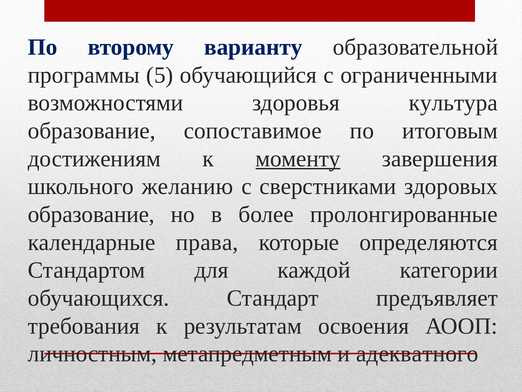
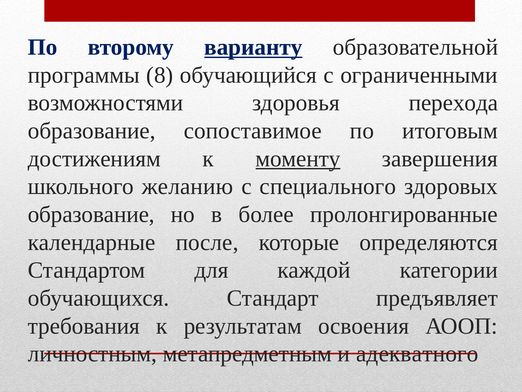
варианту underline: none -> present (253, 47)
5: 5 -> 8 (160, 75)
культура: культура -> перехода (453, 103)
сверстниками: сверстниками -> специального (328, 186)
права: права -> после (207, 242)
